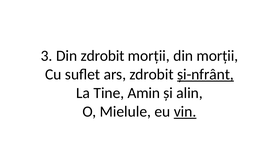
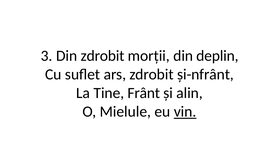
din morții: morții -> deplin (217, 56)
și-nfrânt underline: present -> none (205, 74)
Amin: Amin -> Frânt (144, 93)
